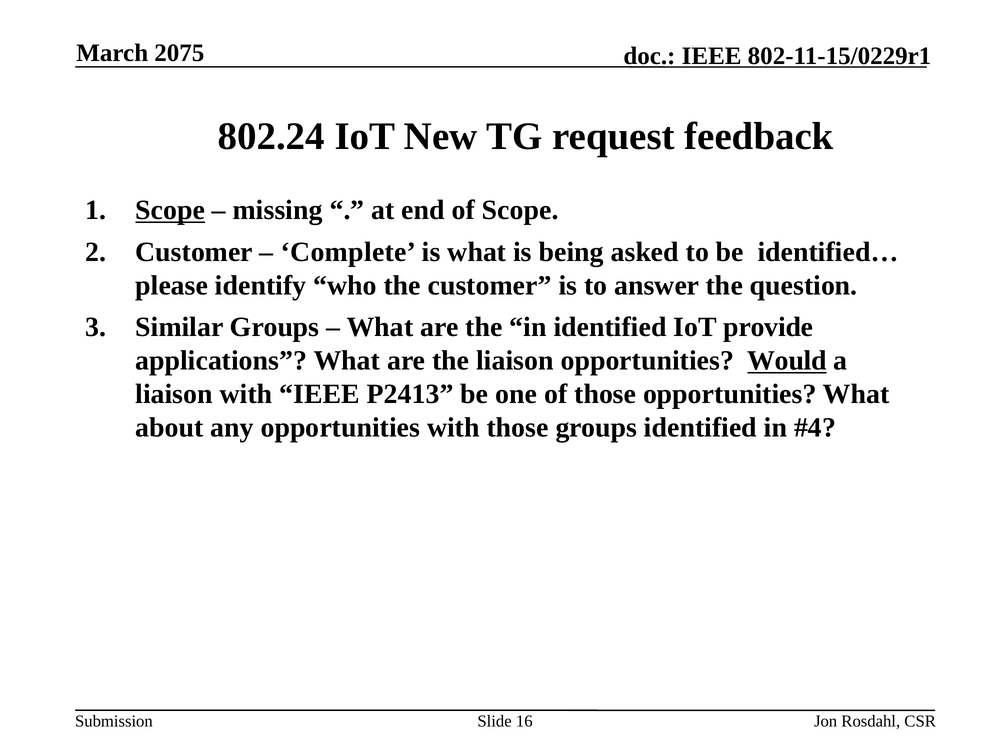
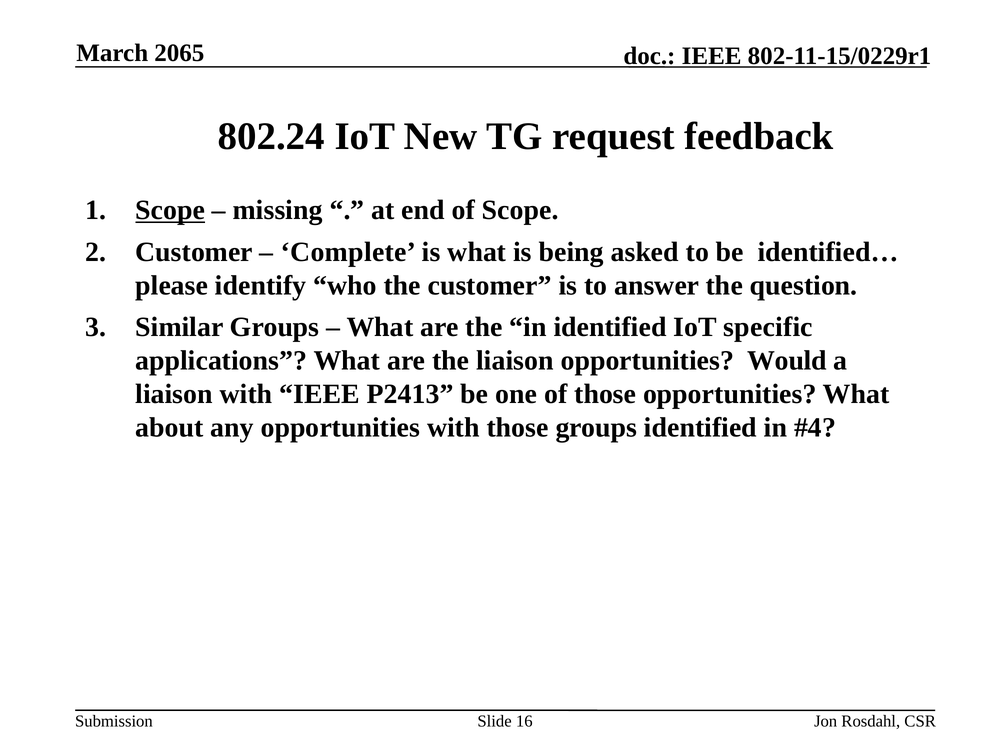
2075: 2075 -> 2065 (179, 53)
provide: provide -> specific (768, 327)
Would underline: present -> none (787, 360)
